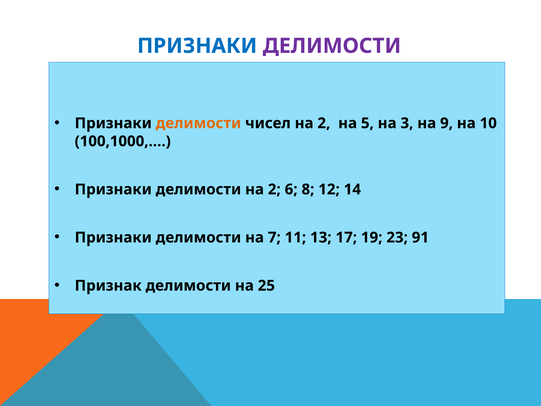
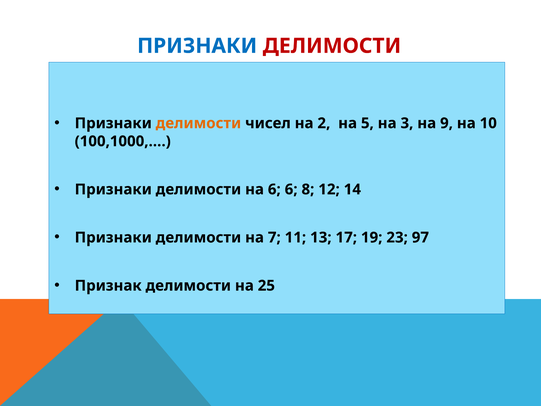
ДЕЛИМОСТИ colour: purple -> red (332, 46)
делимости на 2: 2 -> 6 (274, 189)
91: 91 -> 97 (420, 237)
